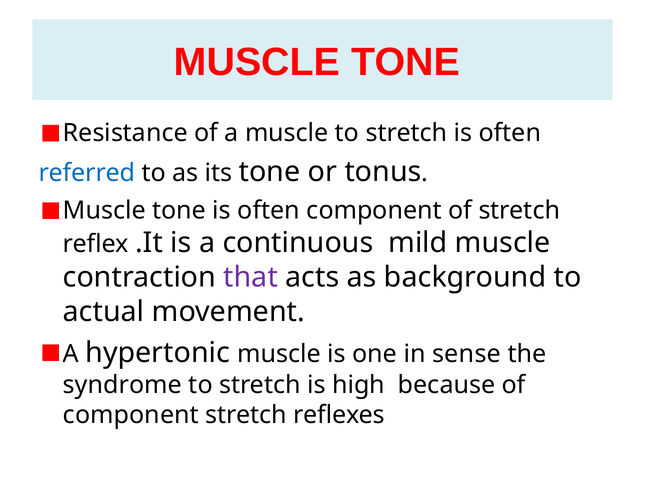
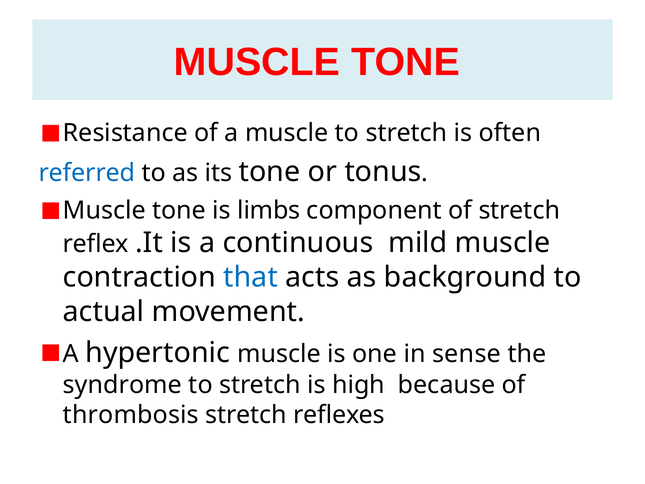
tone is often: often -> limbs (269, 210)
that colour: purple -> blue (251, 277)
component: component -> thrombosis (131, 415)
